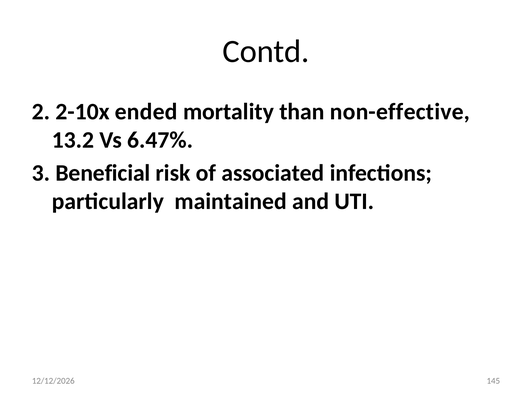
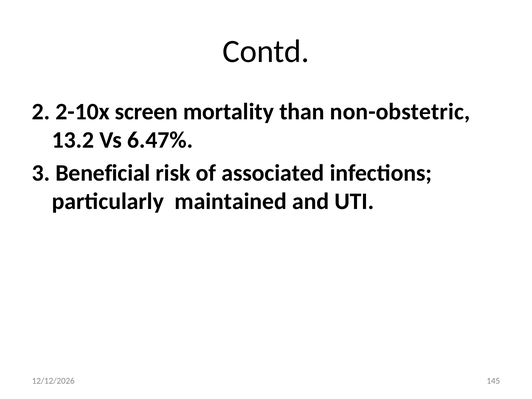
ended: ended -> screen (146, 112)
non-effective: non-effective -> non-obstetric (400, 112)
